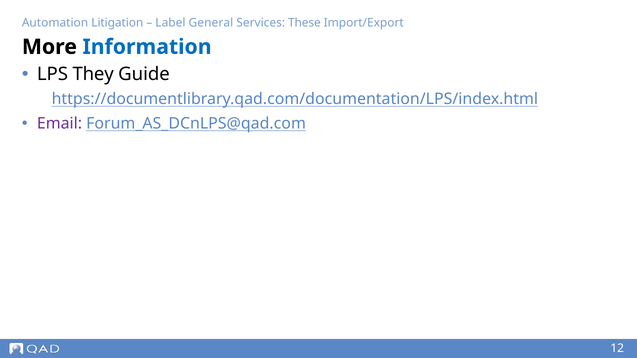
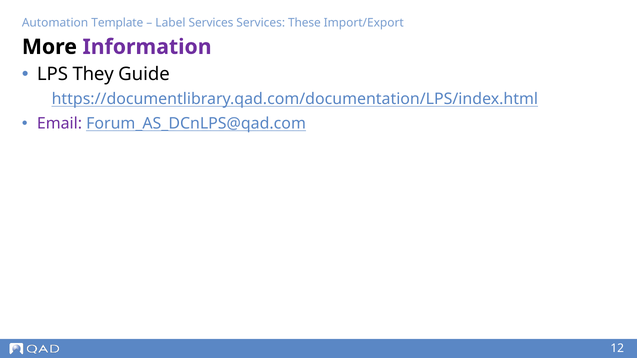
Litigation: Litigation -> Template (117, 23)
Label General: General -> Services (211, 23)
Information colour: blue -> purple (147, 47)
